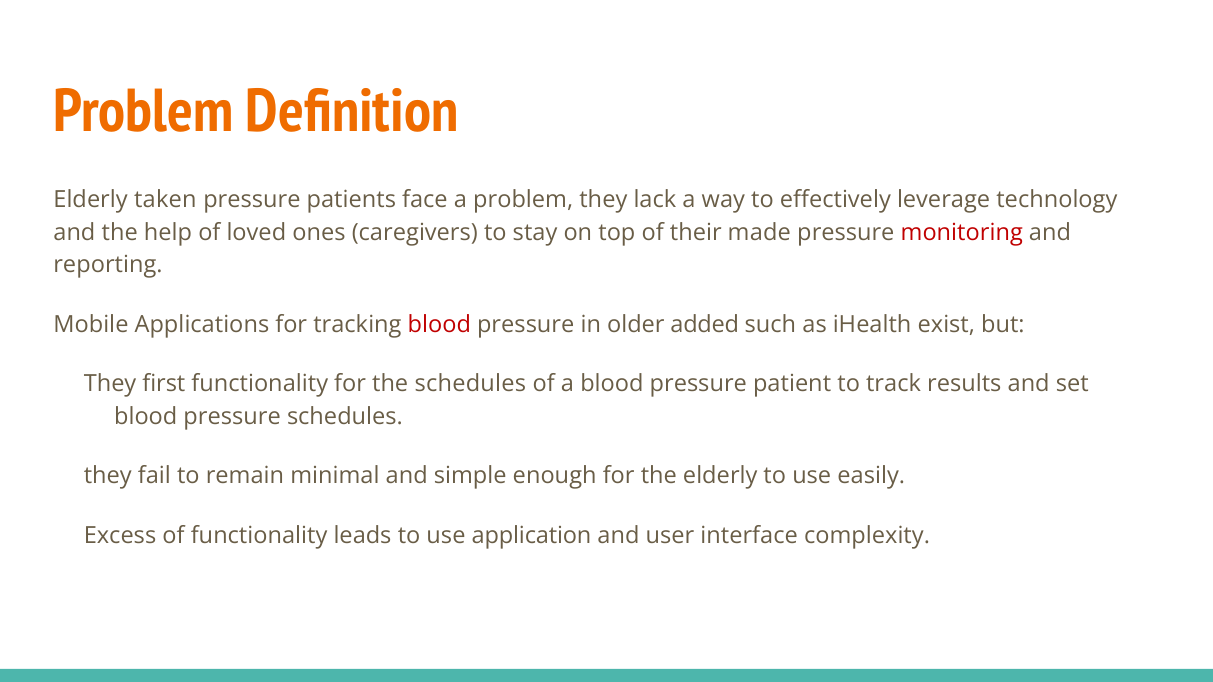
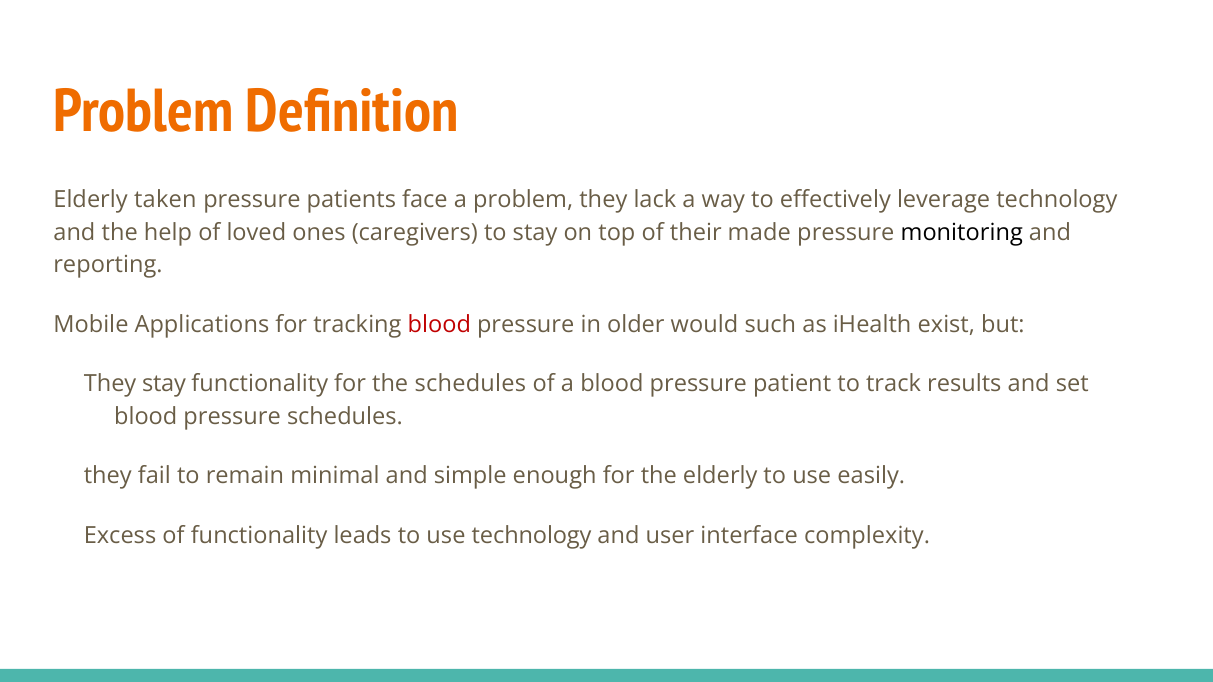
monitoring colour: red -> black (962, 233)
added: added -> would (705, 325)
They first: first -> stay (164, 384)
use application: application -> technology (532, 536)
